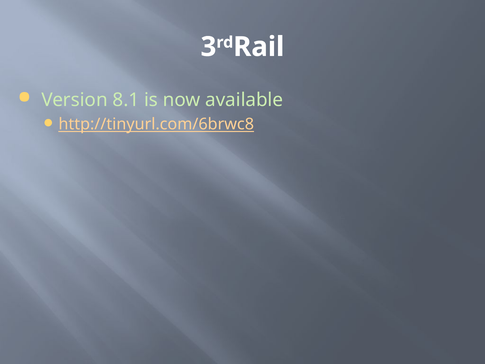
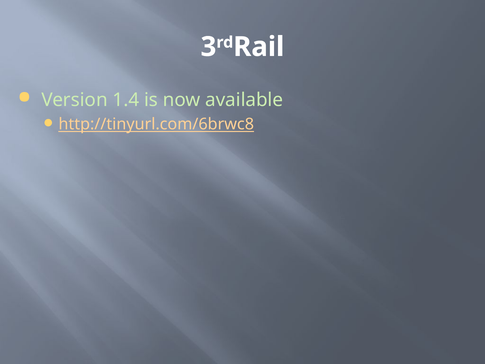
8.1: 8.1 -> 1.4 (126, 100)
